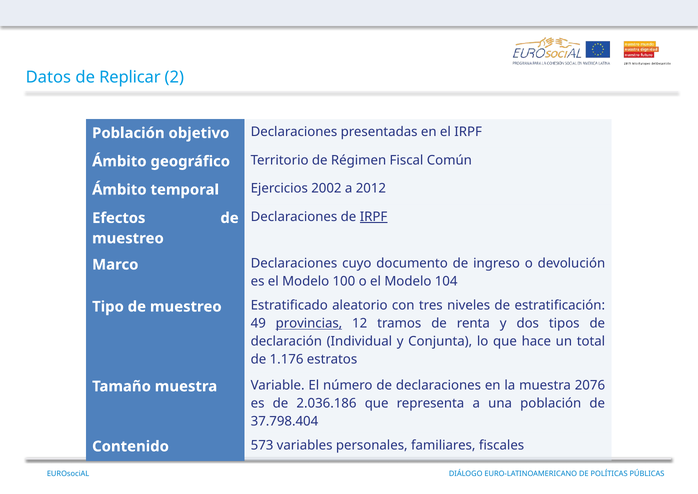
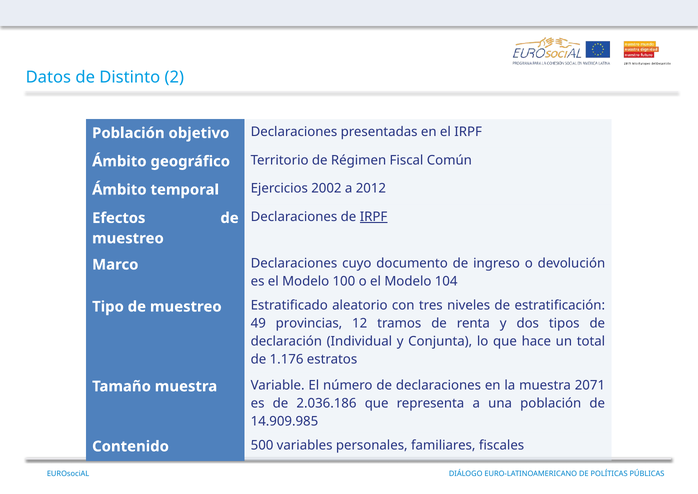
Replicar: Replicar -> Distinto (130, 77)
provincias underline: present -> none (309, 323)
2076: 2076 -> 2071 (590, 385)
37.798.404: 37.798.404 -> 14.909.985 (284, 421)
573: 573 -> 500 (262, 445)
